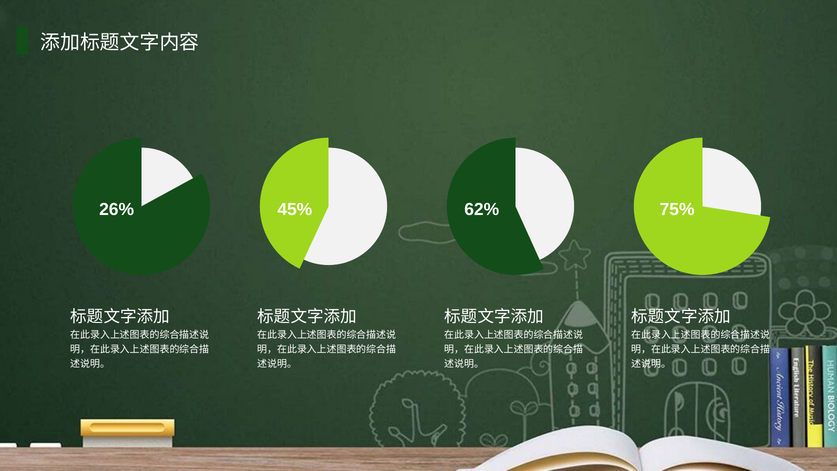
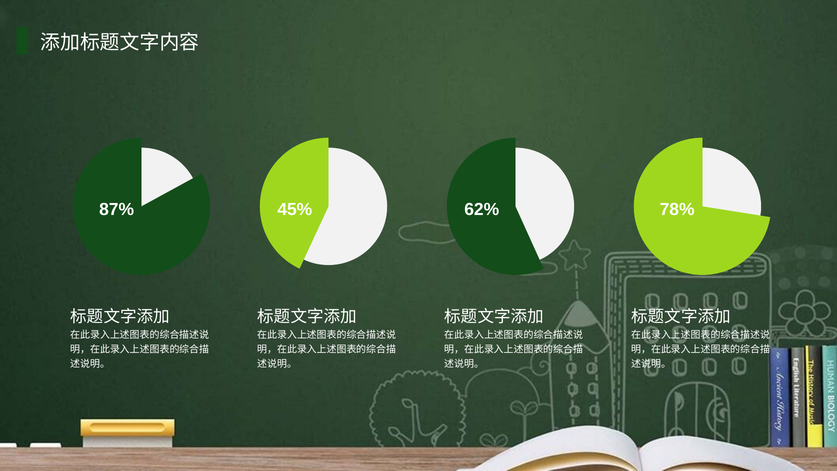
26%: 26% -> 87% (117, 209)
75%: 75% -> 78% (677, 209)
